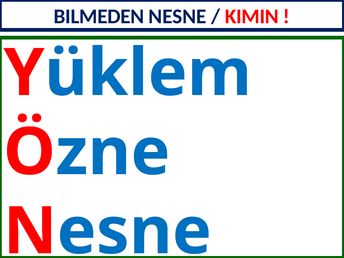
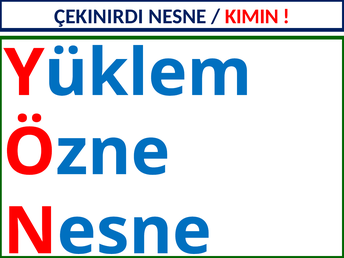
BILMEDEN: BILMEDEN -> ÇEKINIRDI (99, 16)
